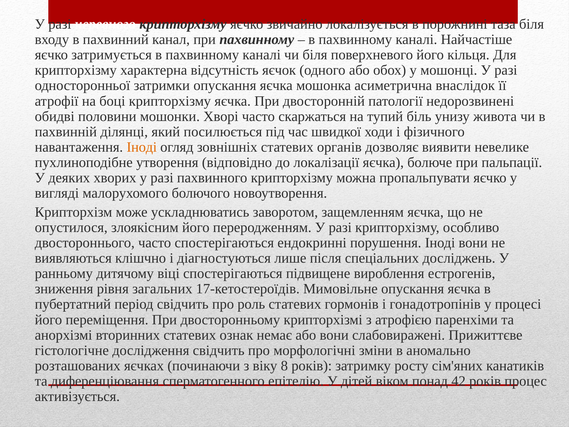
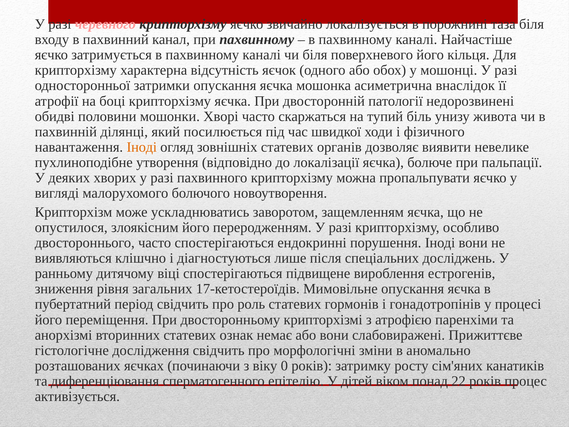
черевного colour: white -> pink (105, 24)
8: 8 -> 0 (284, 366)
42: 42 -> 22 (459, 381)
